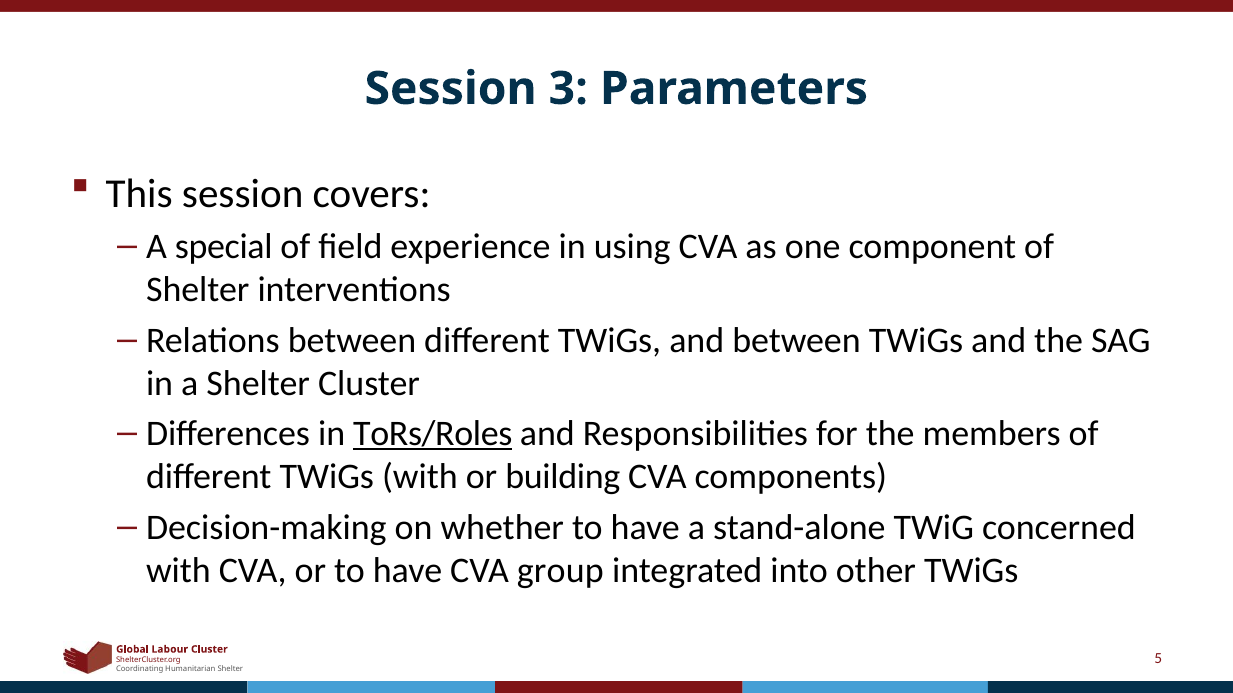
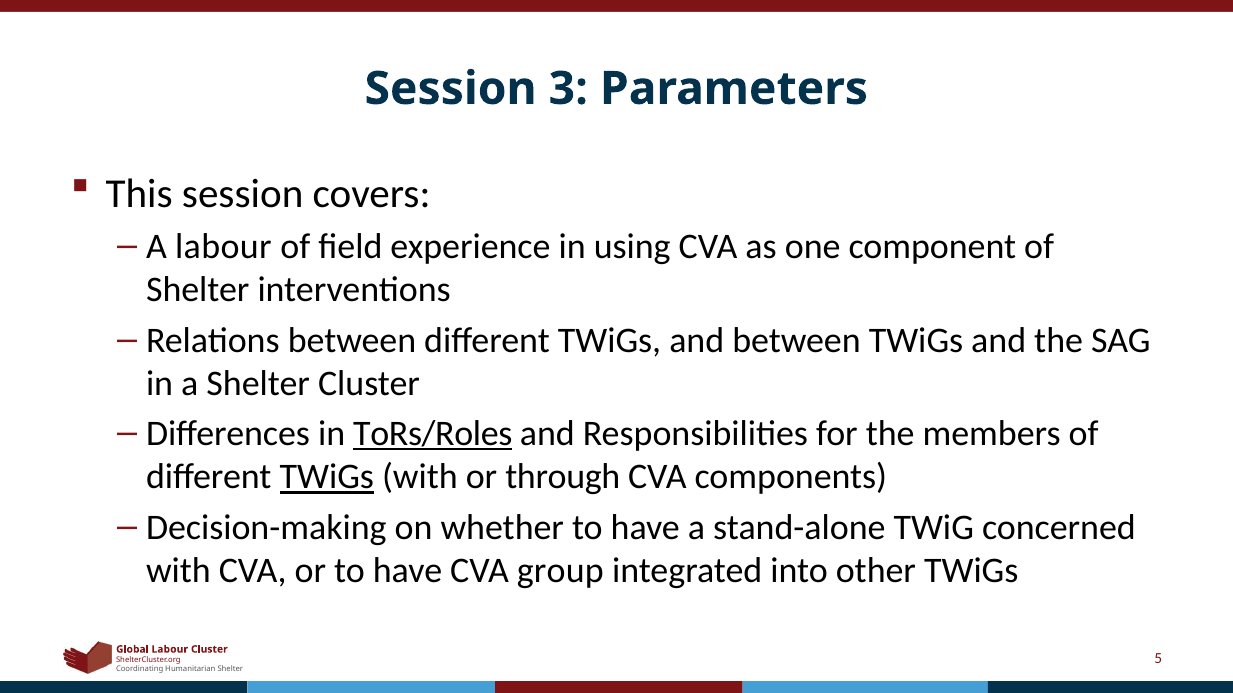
A special: special -> labour (223, 247)
TWiGs underline: none -> present (327, 477)
building: building -> through (563, 477)
